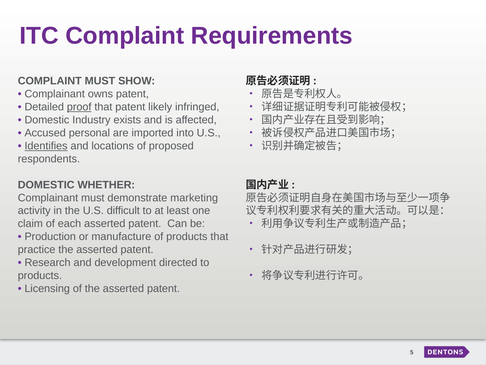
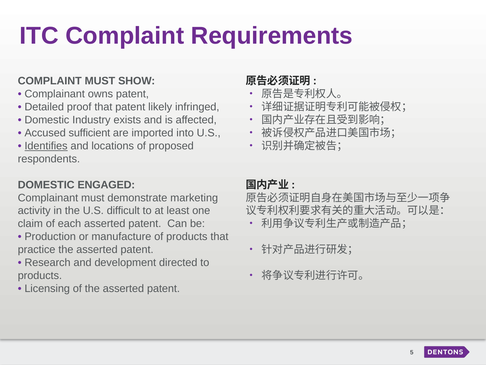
proof underline: present -> none (79, 107)
personal: personal -> sufficient (89, 133)
WHETHER: WHETHER -> ENGAGED (106, 185)
